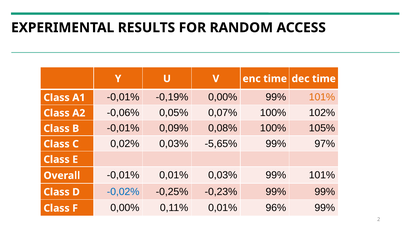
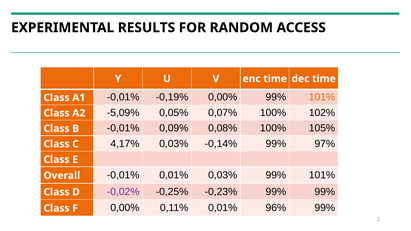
-0,06%: -0,06% -> -5,09% (123, 113)
0,02%: 0,02% -> 4,17% (125, 144)
-5,65%: -5,65% -> -0,14% (221, 144)
-0,02% colour: blue -> purple (123, 192)
